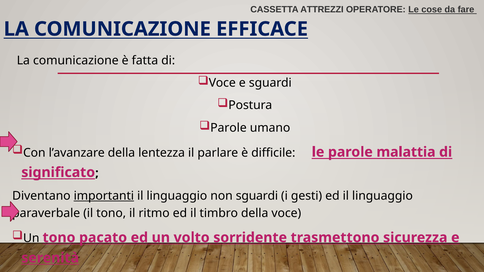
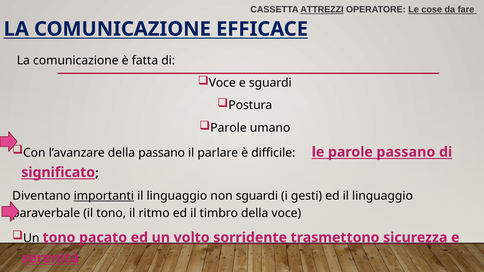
ATTREZZI underline: none -> present (322, 10)
della lentezza: lentezza -> passano (162, 153)
parole malattia: malattia -> passano (406, 152)
